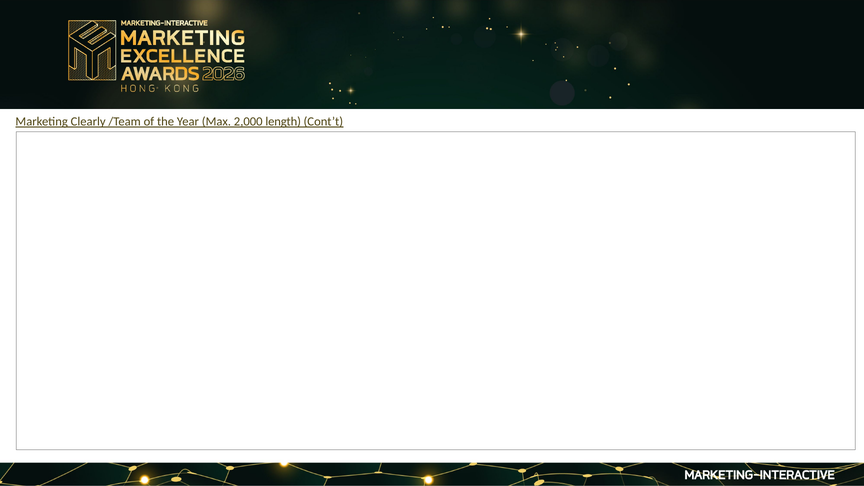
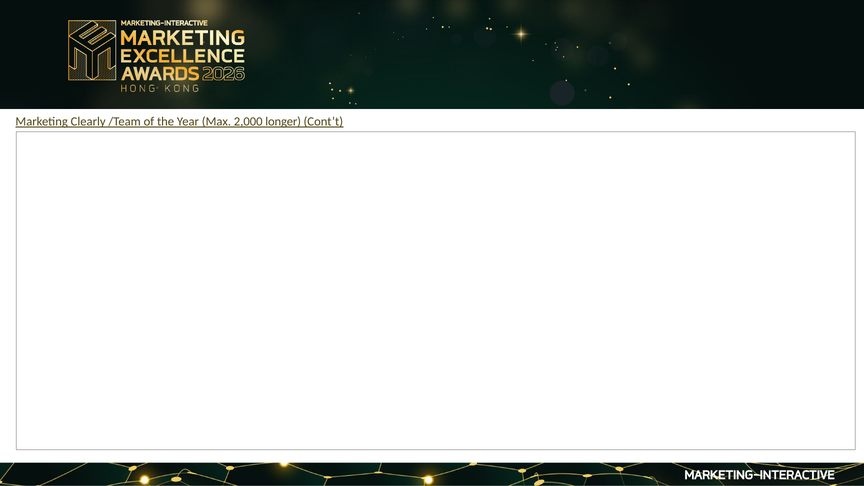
length: length -> longer (283, 122)
